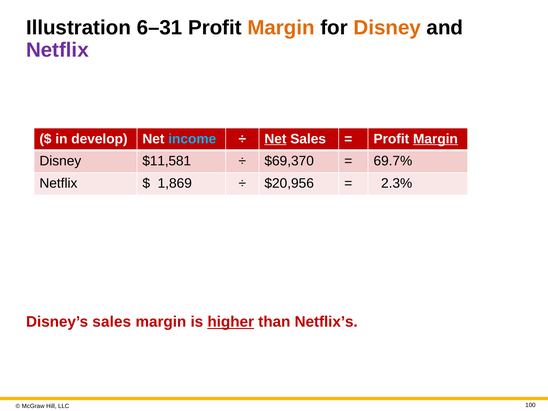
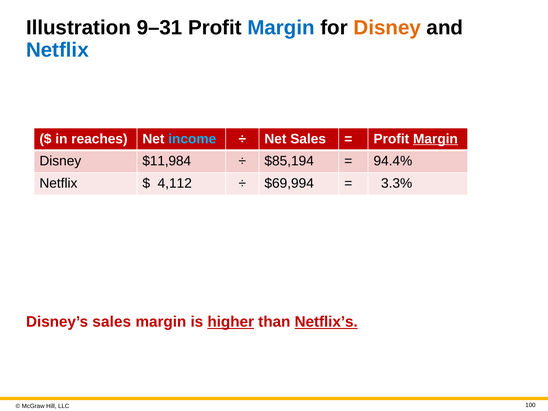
6–31: 6–31 -> 9–31 (160, 28)
Margin colour: orange -> blue (281, 28)
Netflix colour: purple -> blue (57, 50)
develop: develop -> reaches (99, 139)
Net underline: present -> none (275, 139)
$11,581: $11,581 -> $11,984 (167, 161)
$69,370: $69,370 -> $85,194 (289, 161)
69.7%: 69.7% -> 94.4% (393, 161)
1,869: 1,869 -> 4,112 (175, 183)
$20,956: $20,956 -> $69,994 (289, 183)
2.3%: 2.3% -> 3.3% (397, 183)
Netflix’s underline: none -> present (326, 322)
